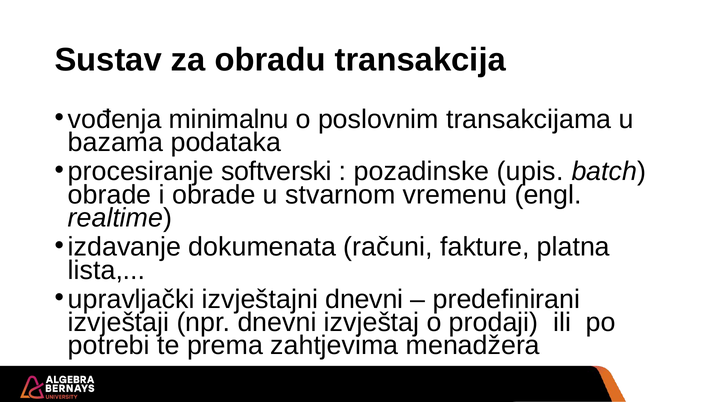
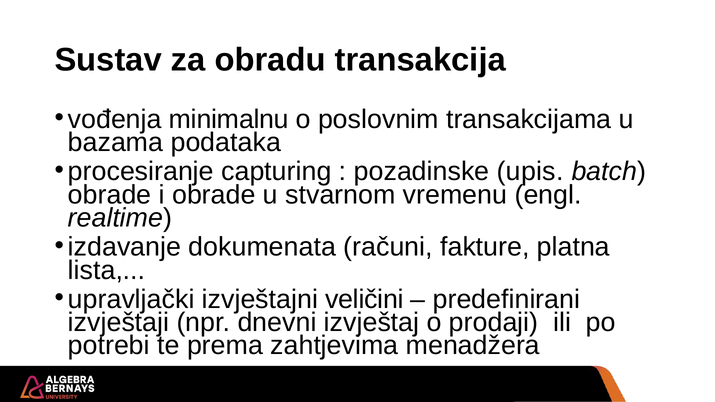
softverski: softverski -> capturing (276, 172)
izvještajni dnevni: dnevni -> veličini (364, 299)
